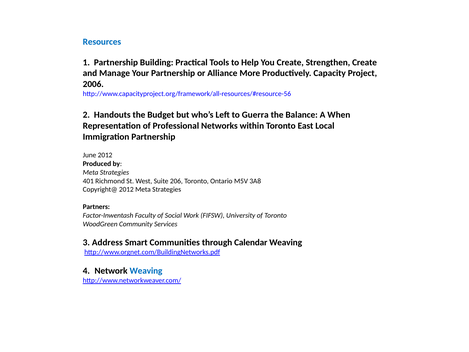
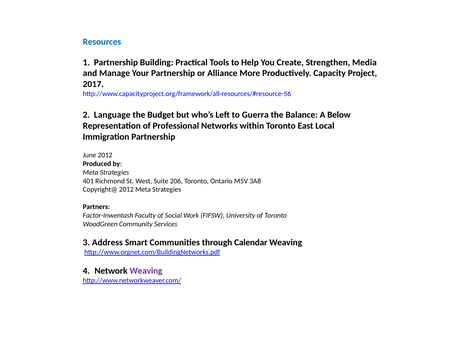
Strengthen Create: Create -> Media (364, 62)
2006: 2006 -> 2017 (93, 84)
Handouts: Handouts -> Language (112, 115)
When: When -> Below (339, 115)
Weaving colour: blue -> purple (146, 271)
